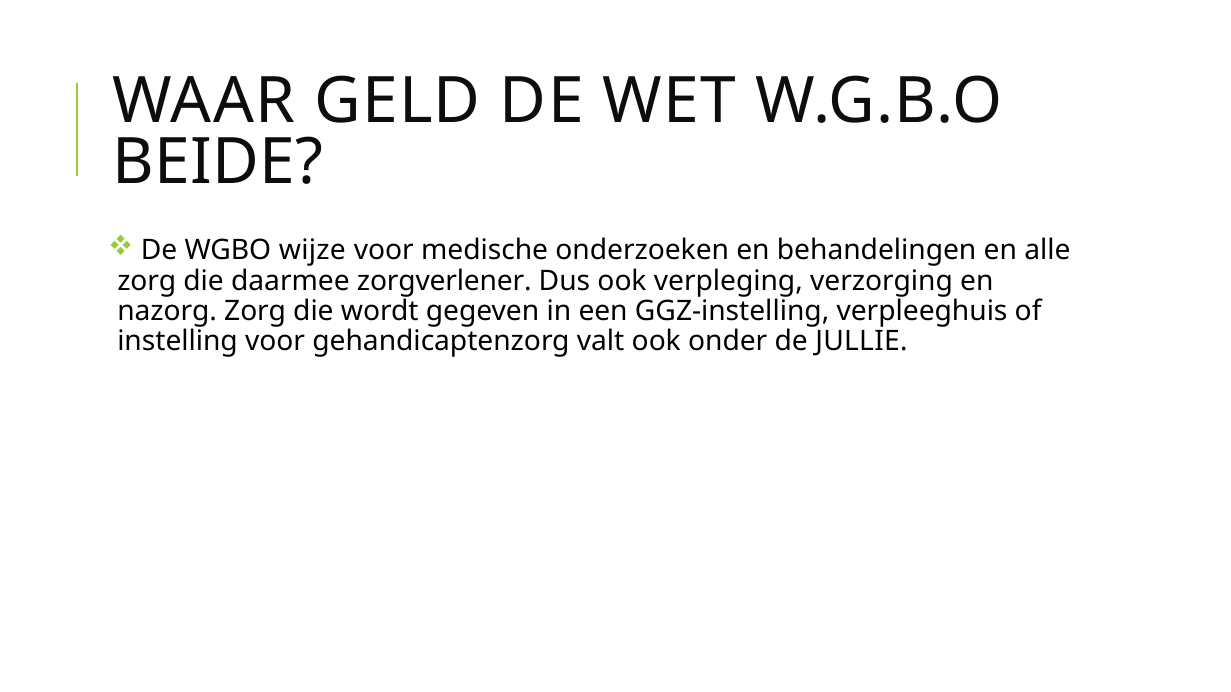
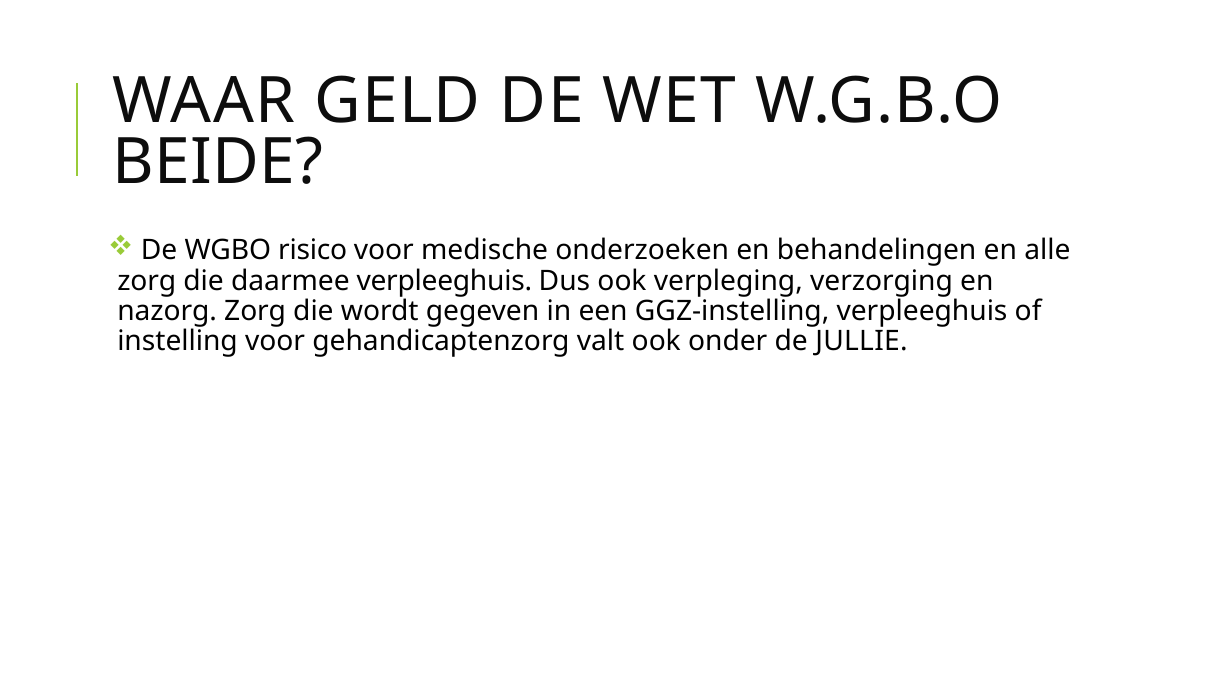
wijze: wijze -> risico (313, 250)
daarmee zorgverlener: zorgverlener -> verpleeghuis (444, 281)
